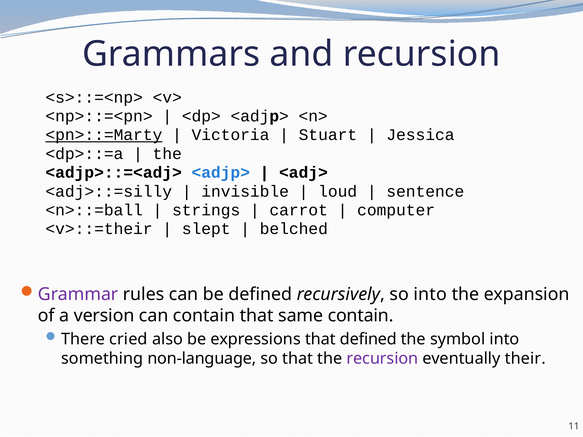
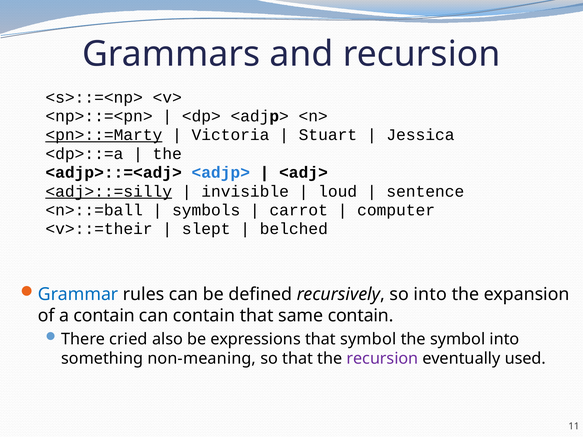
<adj>::=silly underline: none -> present (109, 191)
strings: strings -> symbols (206, 210)
Grammar colour: purple -> blue (78, 294)
a version: version -> contain (104, 316)
that defined: defined -> symbol (368, 339)
non-language: non-language -> non-meaning (202, 359)
their: their -> used (525, 359)
